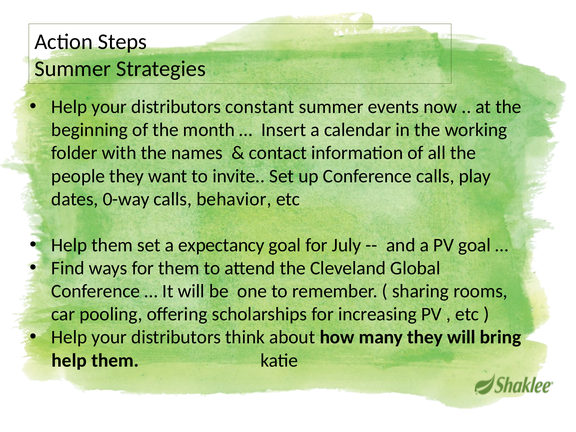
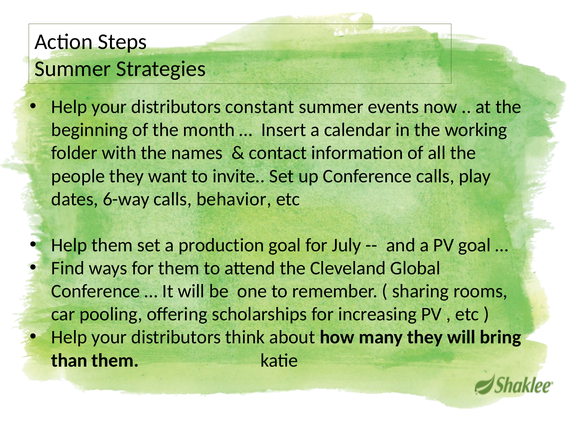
0-way: 0-way -> 6-way (126, 199)
expectancy: expectancy -> production (221, 245)
help: help -> than (69, 360)
